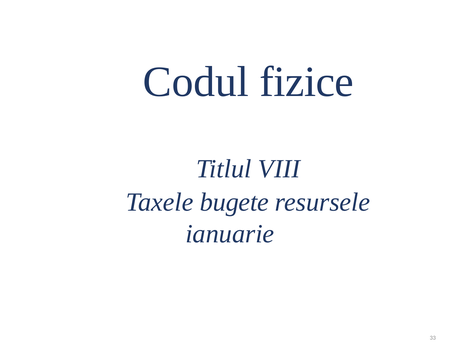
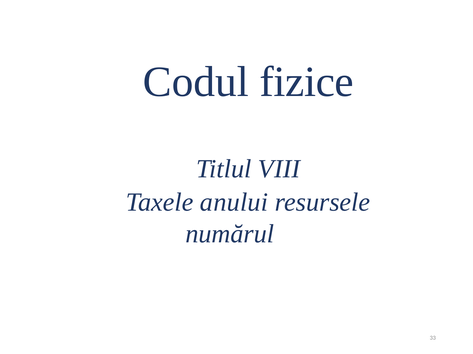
bugete: bugete -> anului (234, 203)
ianuarie: ianuarie -> numărul (230, 234)
